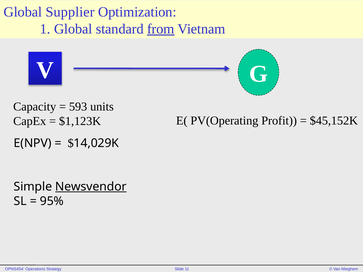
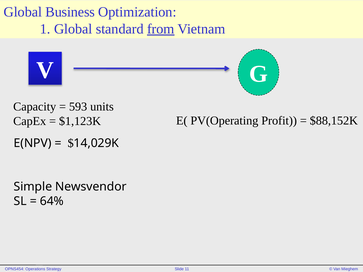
Supplier: Supplier -> Business (70, 12)
$45,152K: $45,152K -> $88,152K (334, 121)
Newsvendor underline: present -> none (91, 187)
95%: 95% -> 64% (52, 201)
